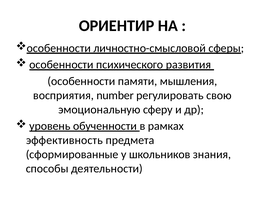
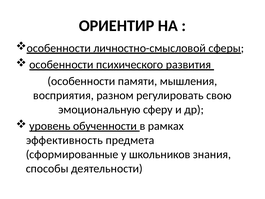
number: number -> разном (115, 95)
